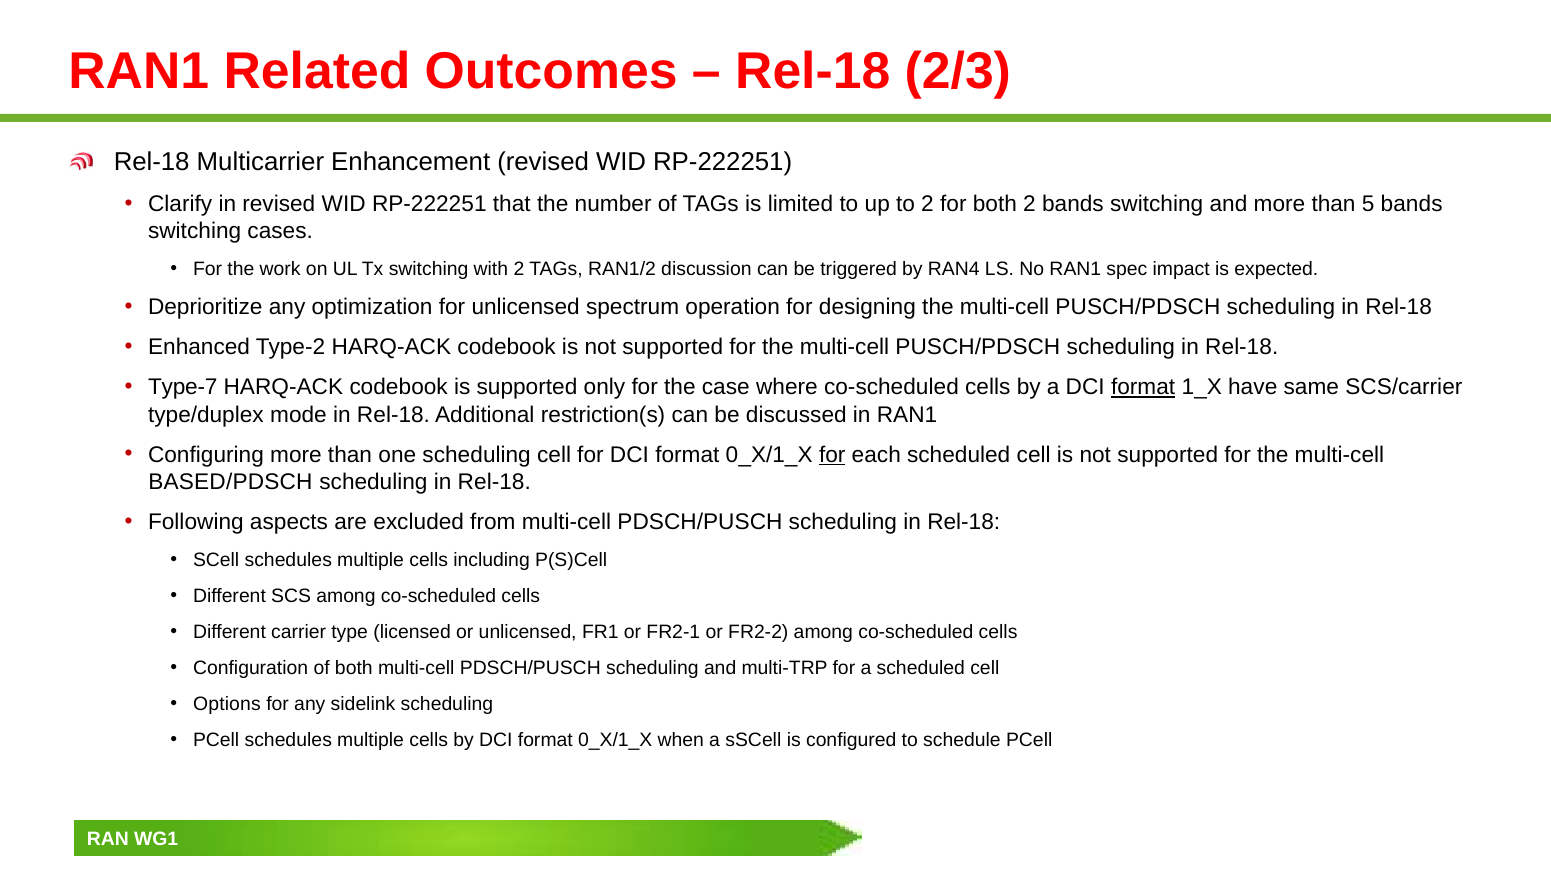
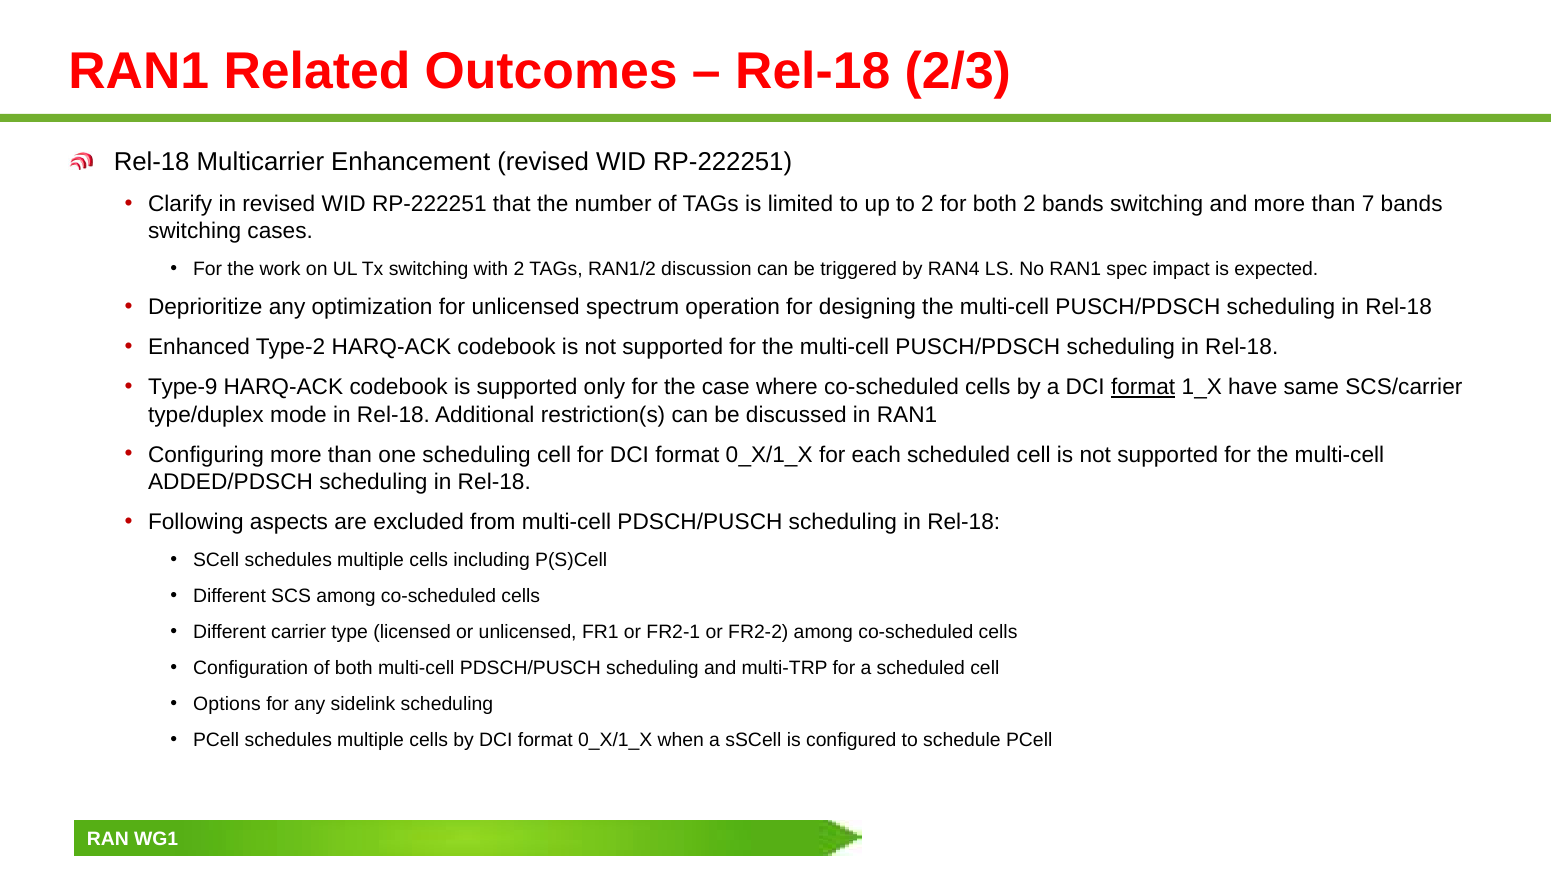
5: 5 -> 7 (1368, 204)
Type-7: Type-7 -> Type-9 (183, 388)
for underline: present -> none (832, 455)
BASED/PDSCH: BASED/PDSCH -> ADDED/PDSCH (231, 482)
